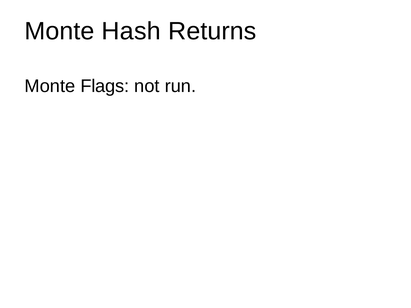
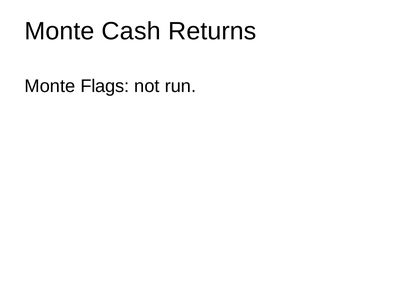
Hash: Hash -> Cash (131, 31)
